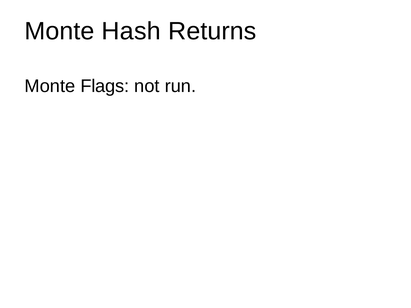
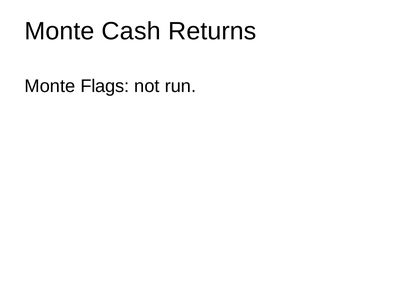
Hash: Hash -> Cash (131, 31)
